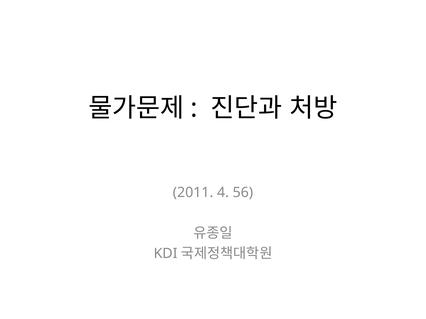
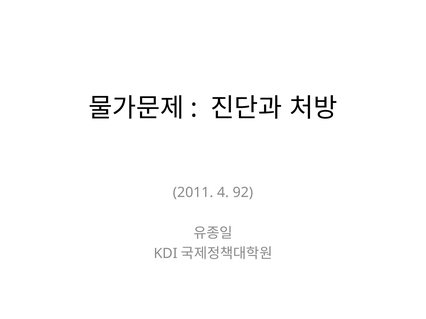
56: 56 -> 92 (243, 193)
